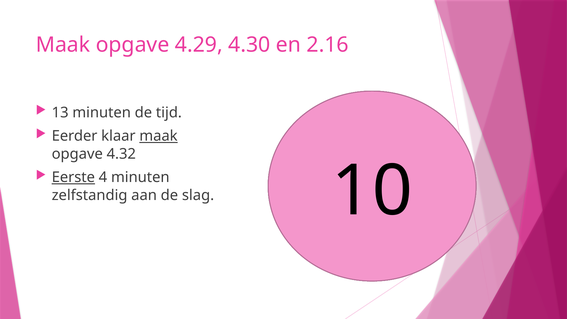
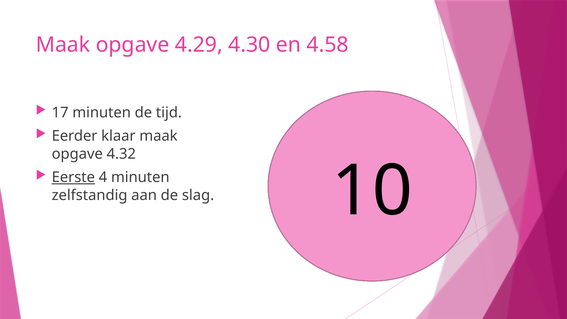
2.16: 2.16 -> 4.58 (328, 45)
13: 13 -> 17 (60, 112)
maak underline: present -> none (158, 136)
